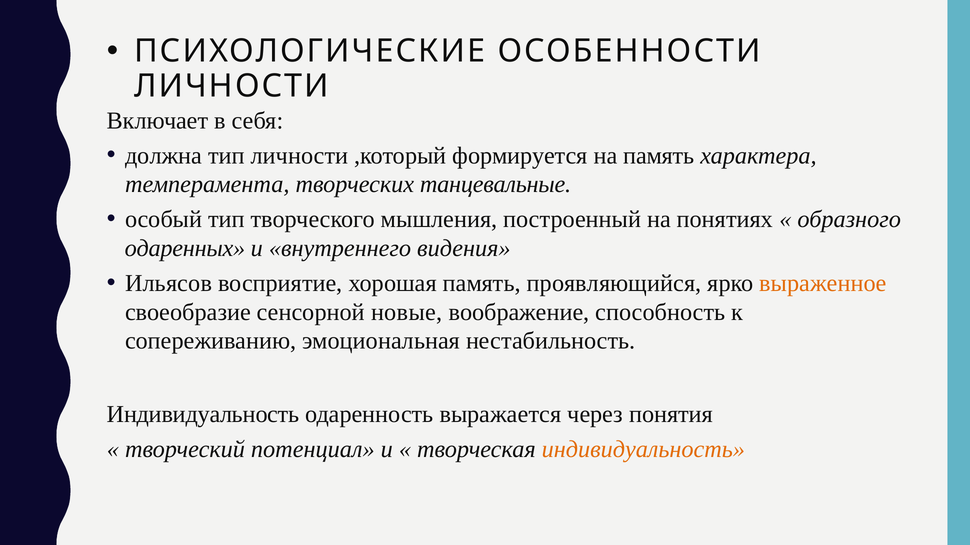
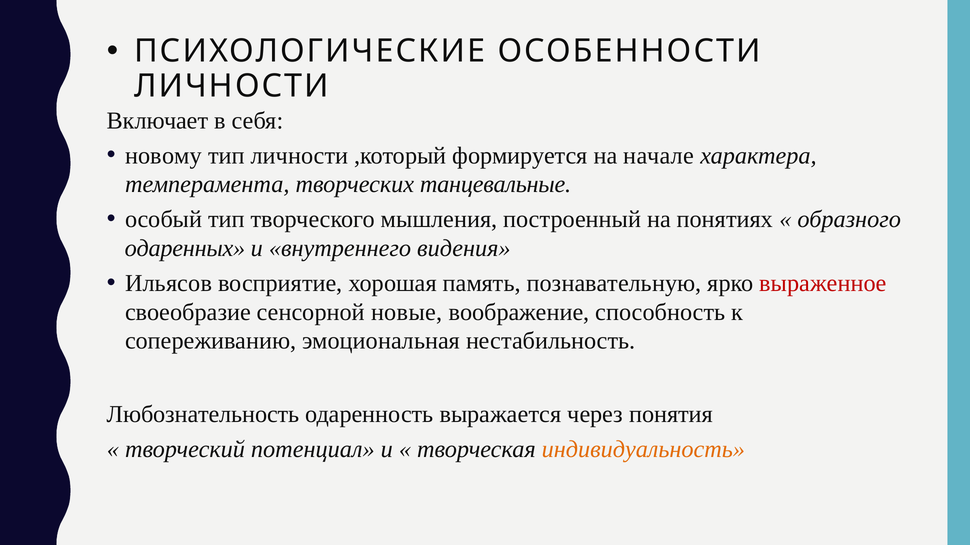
должна: должна -> новому (164, 156)
на память: память -> начале (659, 156)
проявляющийся: проявляющийся -> познавательную (614, 284)
выраженное colour: orange -> red (823, 284)
Индивидуальность: Индивидуальность -> Любознательность (203, 415)
